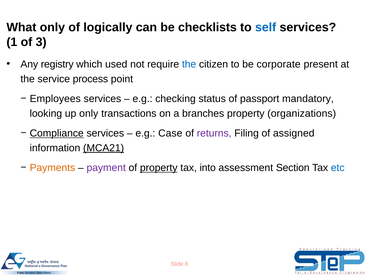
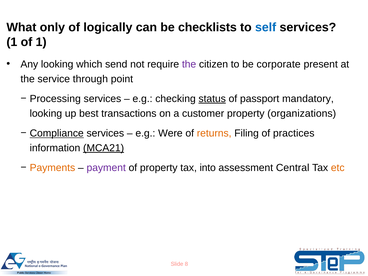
of 3: 3 -> 1 (41, 42)
Any registry: registry -> looking (57, 64)
used: used -> send (116, 64)
the colour: blue -> purple (189, 64)
process: process -> through (90, 79)
Employees: Employees -> Processing (55, 99)
status underline: none -> present (212, 99)
up only: only -> best (89, 113)
branches: branches -> customer (203, 113)
Case: Case -> Were (170, 133)
returns colour: purple -> orange (214, 133)
assigned: assigned -> practices (294, 133)
property underline: present -> none (159, 168)
Section: Section -> Central (293, 168)
etc colour: blue -> orange (338, 168)
